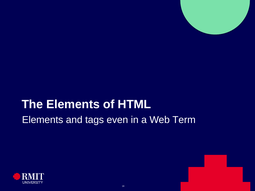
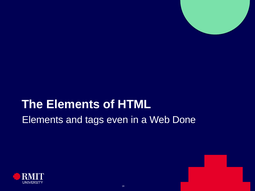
Term: Term -> Done (184, 120)
